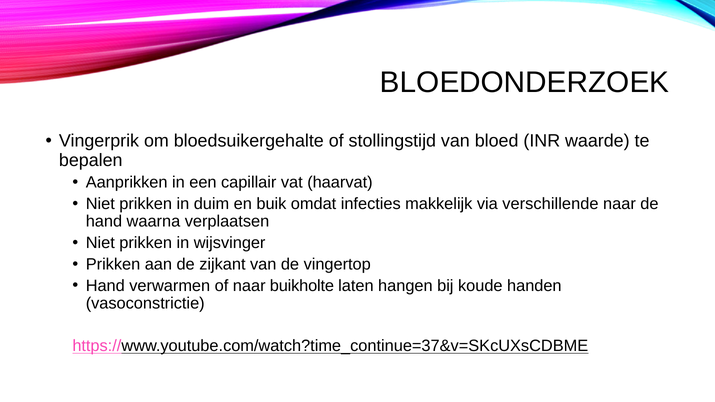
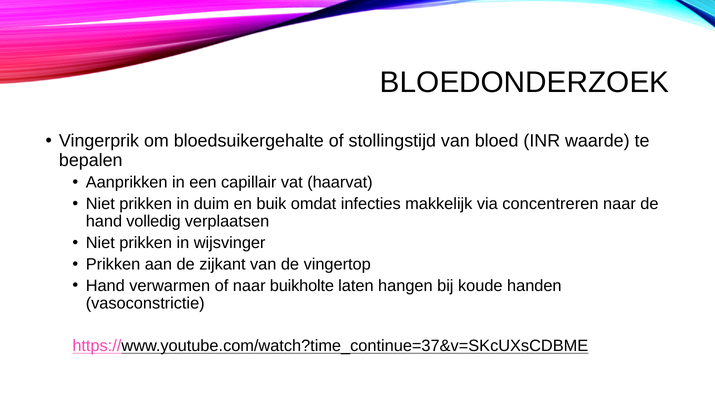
verschillende: verschillende -> concentreren (550, 204)
waarna: waarna -> volledig (154, 222)
